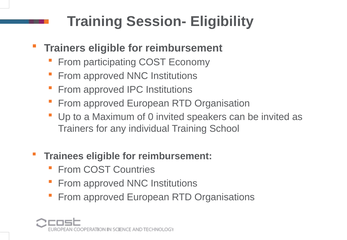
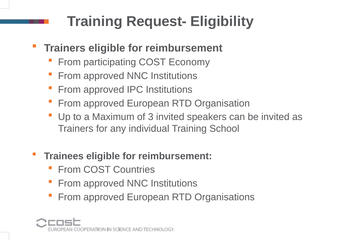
Session-: Session- -> Request- (157, 21)
0: 0 -> 3 (151, 117)
